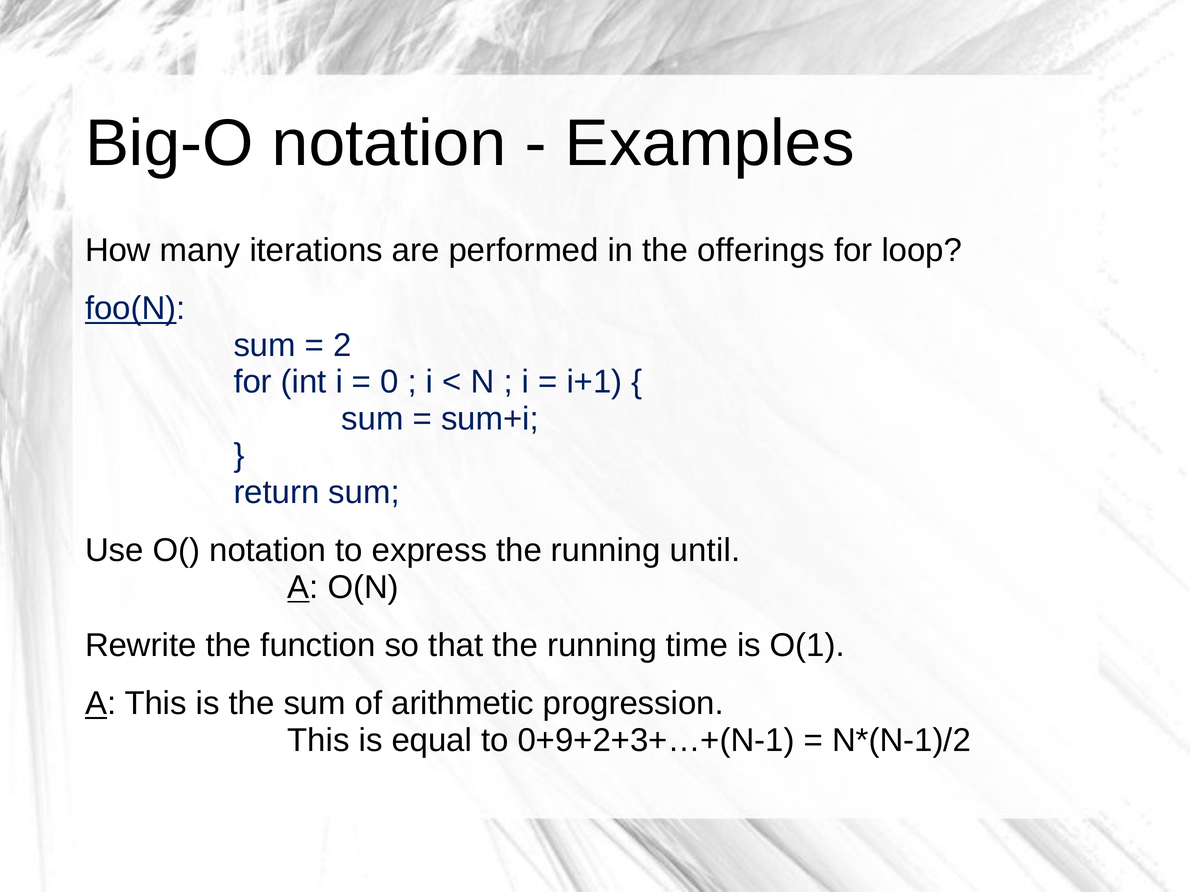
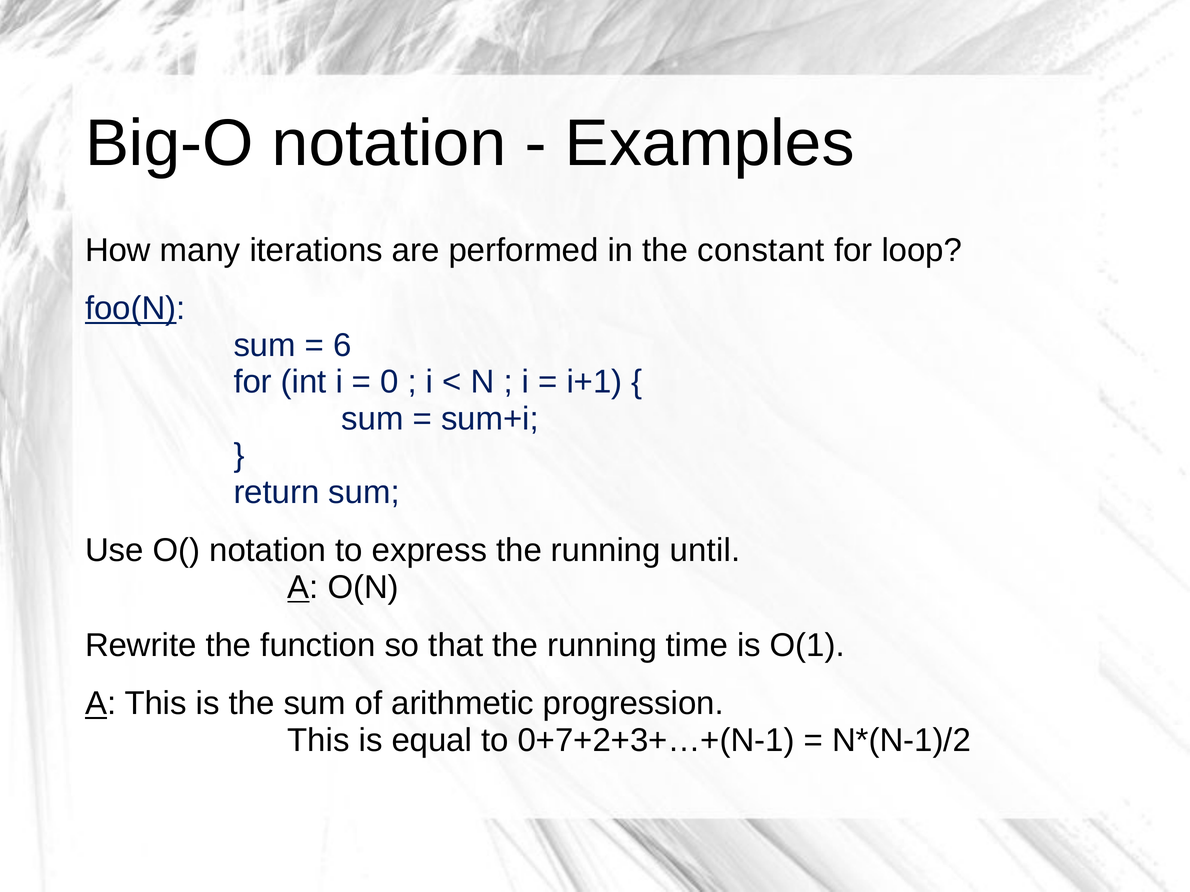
offerings: offerings -> constant (761, 250)
2: 2 -> 6 (342, 345)
0+9+2+3+…+(N-1: 0+9+2+3+…+(N-1 -> 0+7+2+3+…+(N-1 (656, 741)
